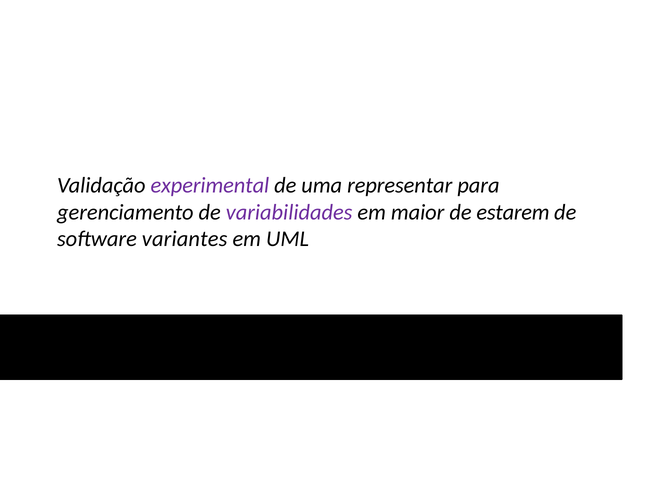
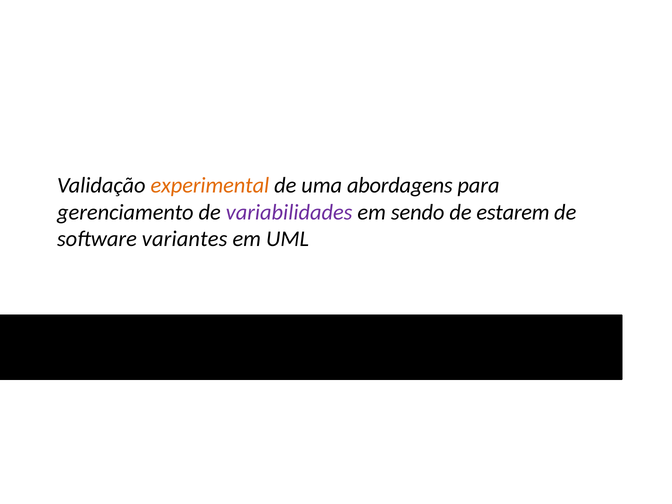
experimental colour: purple -> orange (210, 185)
representar: representar -> abordagens (400, 185)
maior: maior -> sendo (418, 212)
